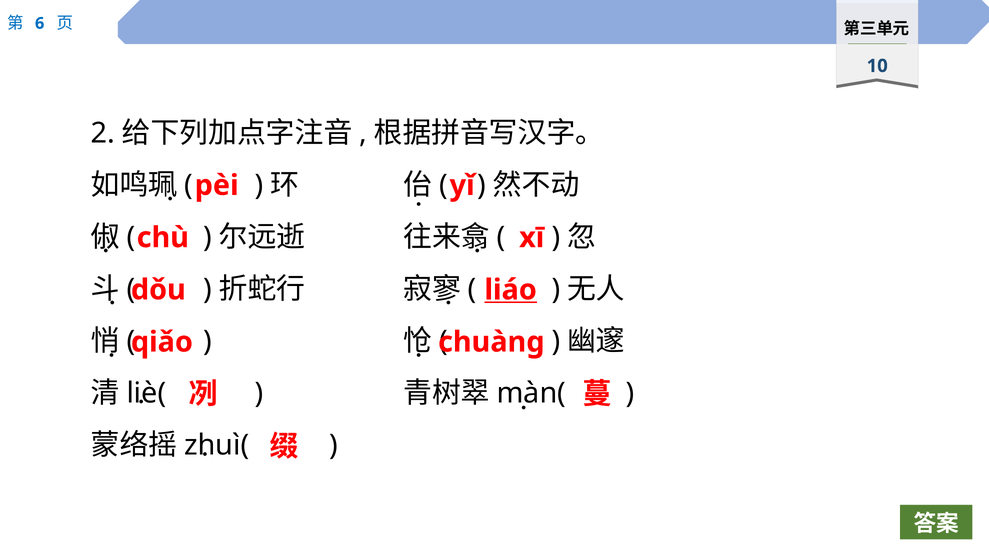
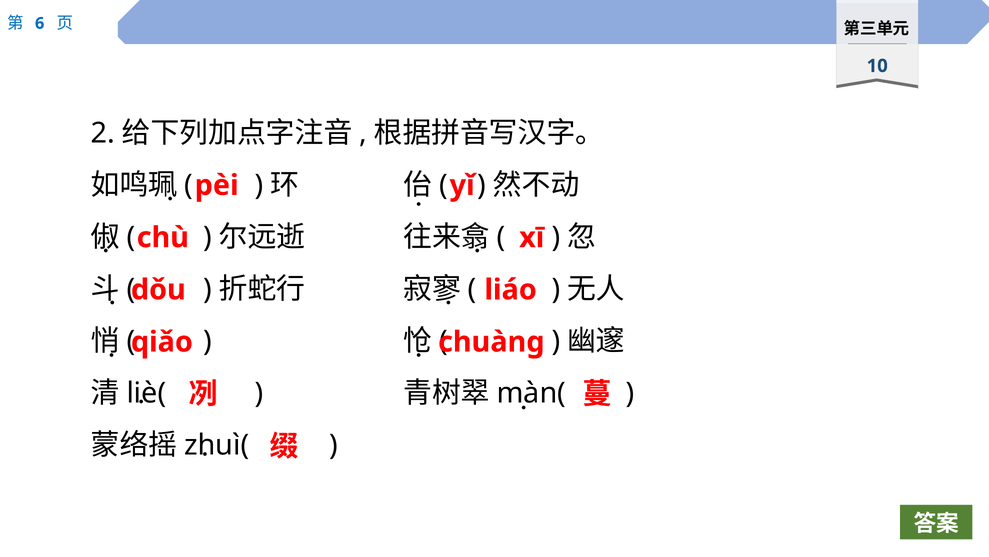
liáo underline: present -> none (511, 289)
